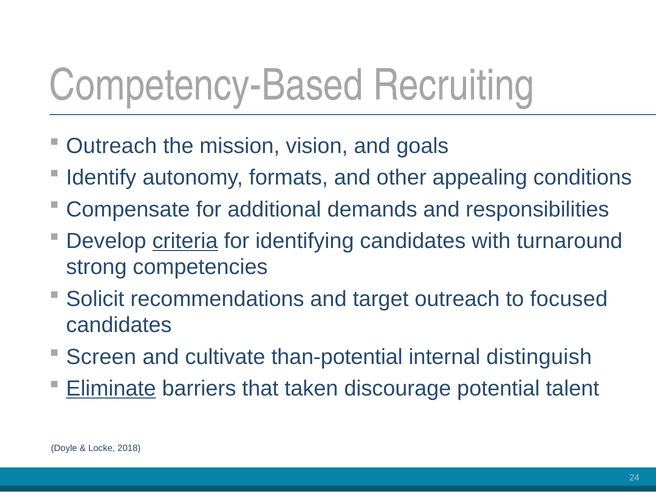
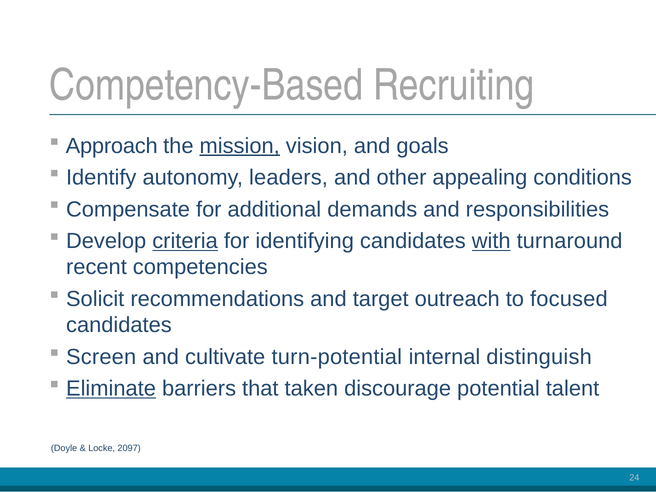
Outreach: Outreach -> Approach (112, 146)
mission underline: none -> present (240, 146)
formats: formats -> leaders (288, 178)
with underline: none -> present (491, 241)
strong: strong -> recent (96, 267)
than-potential: than-potential -> turn-potential (337, 357)
2018: 2018 -> 2097 (129, 448)
